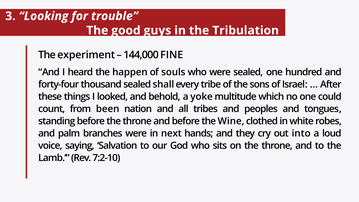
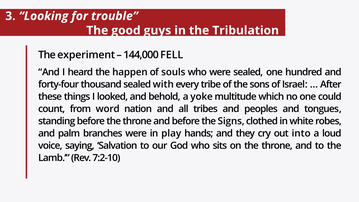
FINE: FINE -> FELL (172, 55)
shall: shall -> with (163, 85)
been: been -> word (108, 109)
Wine: Wine -> Signs (231, 121)
next: next -> play (171, 134)
